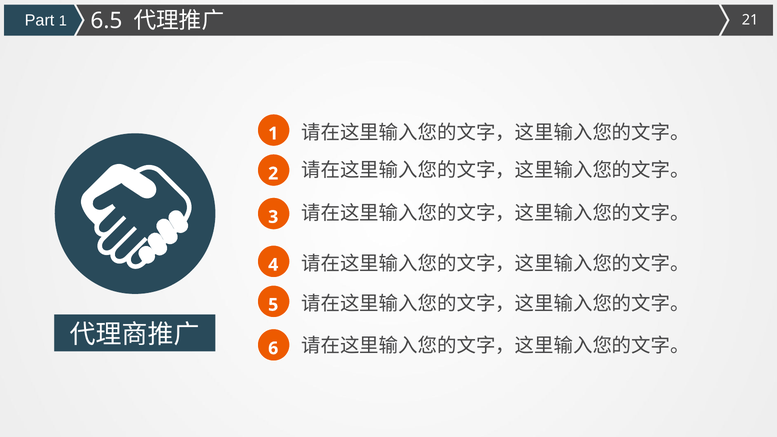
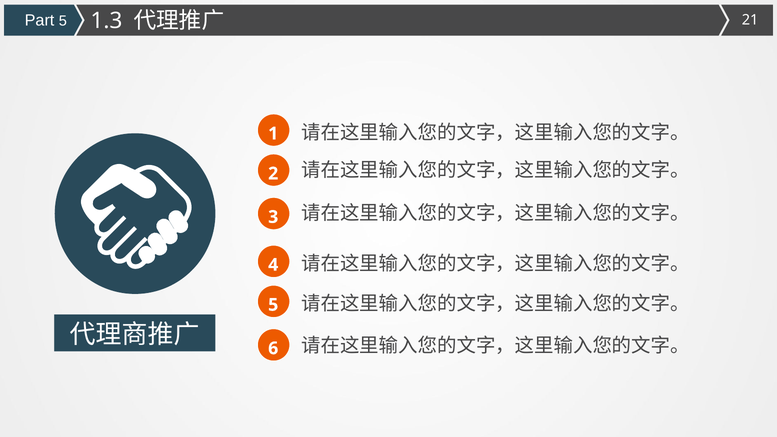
Part 1: 1 -> 5 (63, 21)
6.5: 6.5 -> 1.3 (106, 21)
